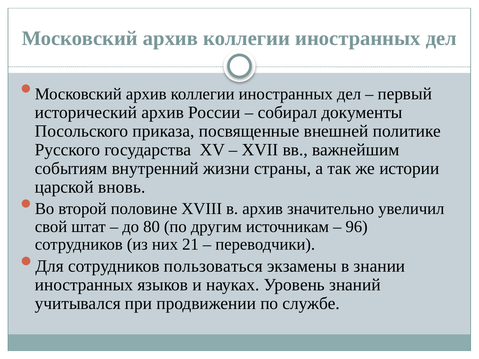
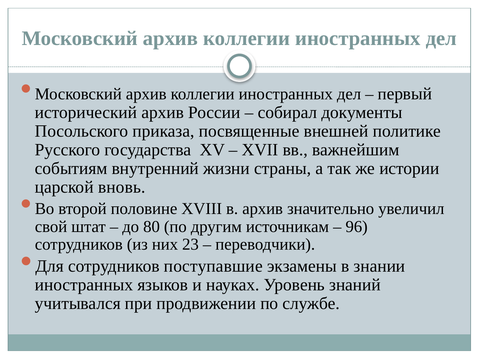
21: 21 -> 23 (190, 245)
пользоваться: пользоваться -> поступавшие (213, 266)
